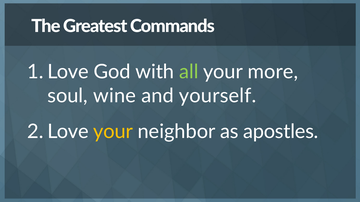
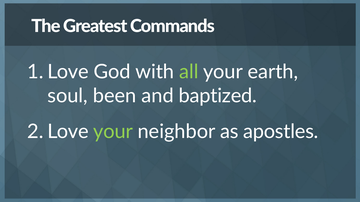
more: more -> earth (273, 72)
wine: wine -> been (115, 96)
yourself: yourself -> baptized (218, 96)
your colour: yellow -> light green (113, 132)
